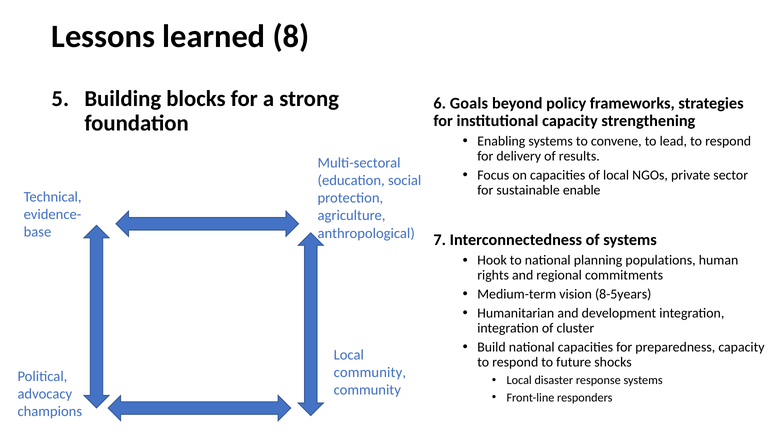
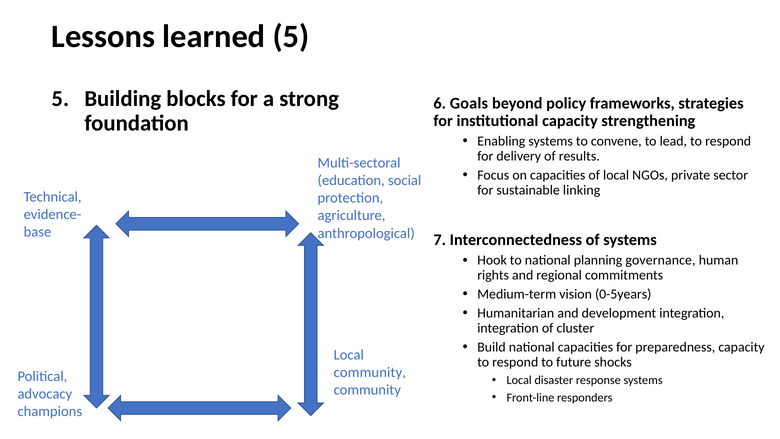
learned 8: 8 -> 5 (291, 37)
enable: enable -> linking (582, 190)
populations: populations -> governance (661, 260)
8-5years: 8-5years -> 0-5years (623, 294)
